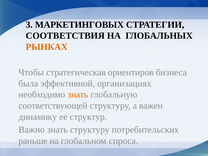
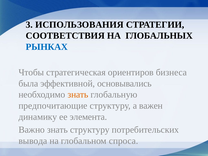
МАРКЕТИНГОВЫХ: МАРКЕТИНГОВЫХ -> ИСПОЛЬЗОВАНИЯ (79, 25)
РЫНКАХ colour: orange -> blue (47, 47)
организациях: организациях -> основывались (124, 83)
соответствующей: соответствующей -> предпочитающие (53, 106)
структур: структур -> элемента (88, 117)
раньше: раньше -> вывода (33, 141)
